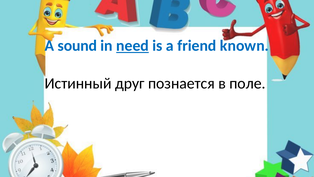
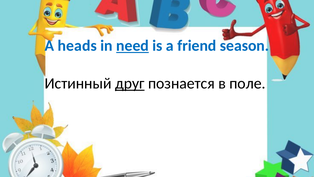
sound: sound -> heads (77, 46)
known: known -> season (244, 46)
друг underline: none -> present (130, 83)
